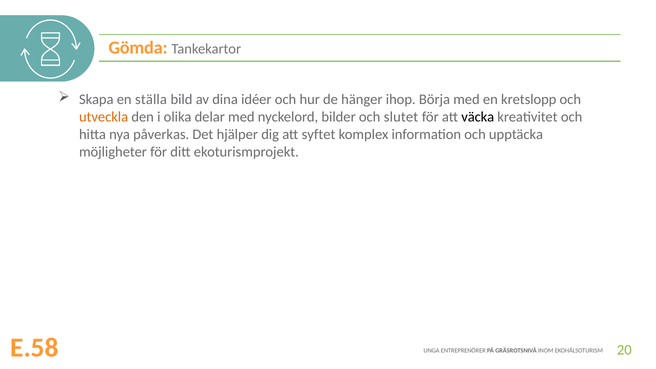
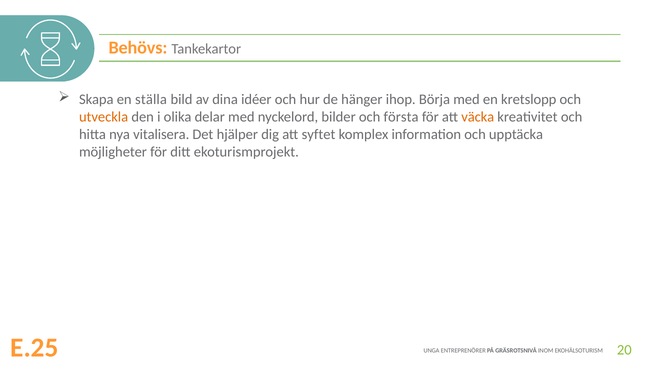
Gömda: Gömda -> Behövs (138, 48)
slutet: slutet -> första (401, 117)
väcka colour: black -> orange (478, 117)
påverkas: påverkas -> vitalisera (161, 134)
E.58: E.58 -> E.25 (34, 348)
